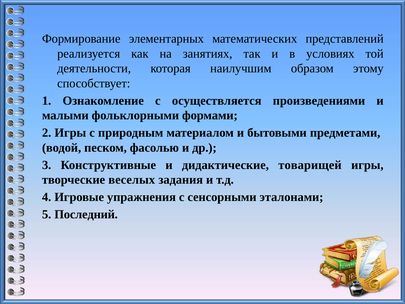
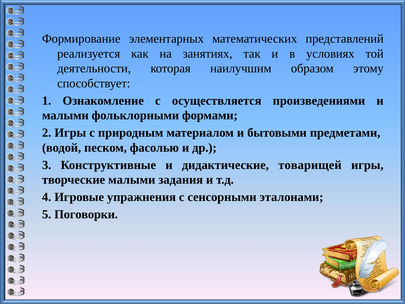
творческие веселых: веселых -> малыми (132, 180)
Последний: Последний -> Поговорки (86, 214)
